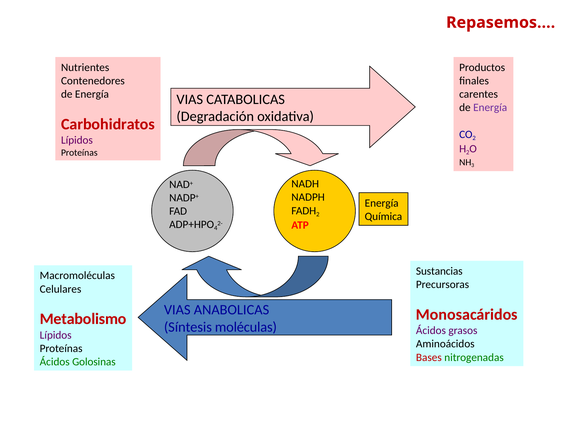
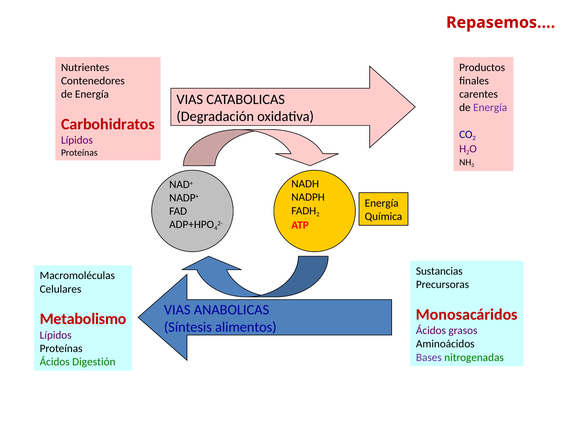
moléculas: moléculas -> alimentos (246, 327)
Bases colour: red -> purple (429, 358)
Golosinas: Golosinas -> Digestión (94, 362)
